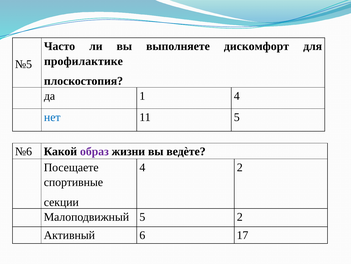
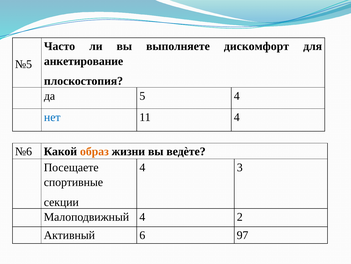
профилактике: профилактике -> анкетирование (84, 61)
1: 1 -> 5 (142, 96)
11 5: 5 -> 4 (237, 117)
образ colour: purple -> orange (94, 151)
4 2: 2 -> 3 (240, 167)
Малоподвижный 5: 5 -> 4 (142, 216)
17: 17 -> 97 (243, 235)
